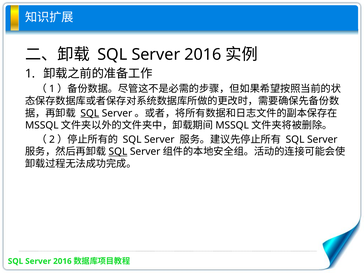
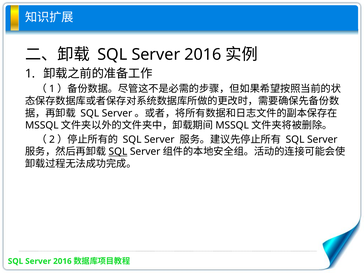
SQL underline: present -> none (90, 113)
